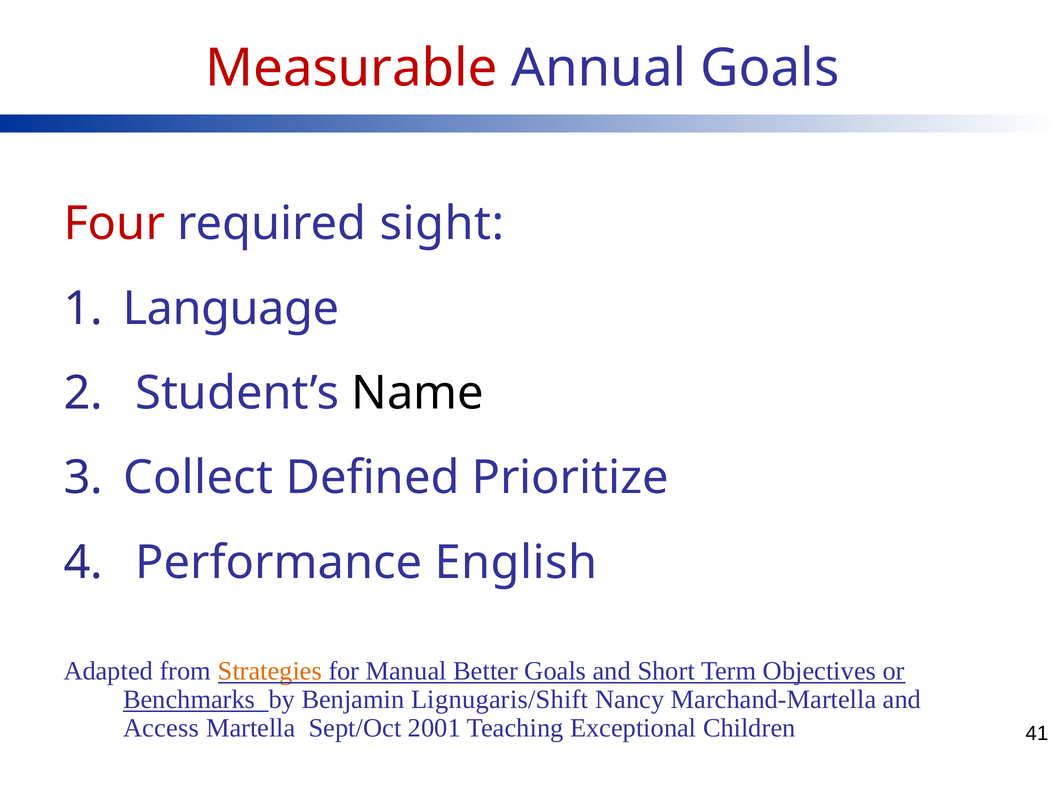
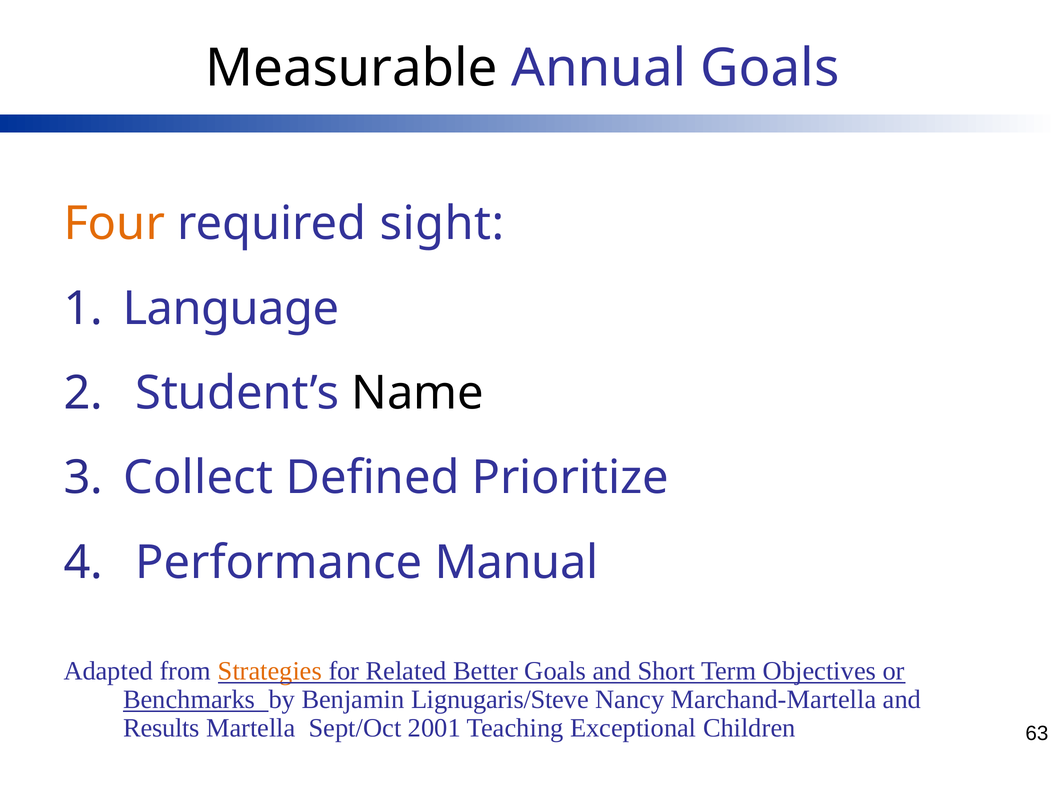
Measurable colour: red -> black (352, 68)
Four colour: red -> orange (114, 224)
English: English -> Manual (516, 563)
Manual: Manual -> Related (406, 671)
Lignugaris/Shift: Lignugaris/Shift -> Lignugaris/Steve (500, 700)
Access: Access -> Results (161, 728)
41: 41 -> 63 (1037, 734)
